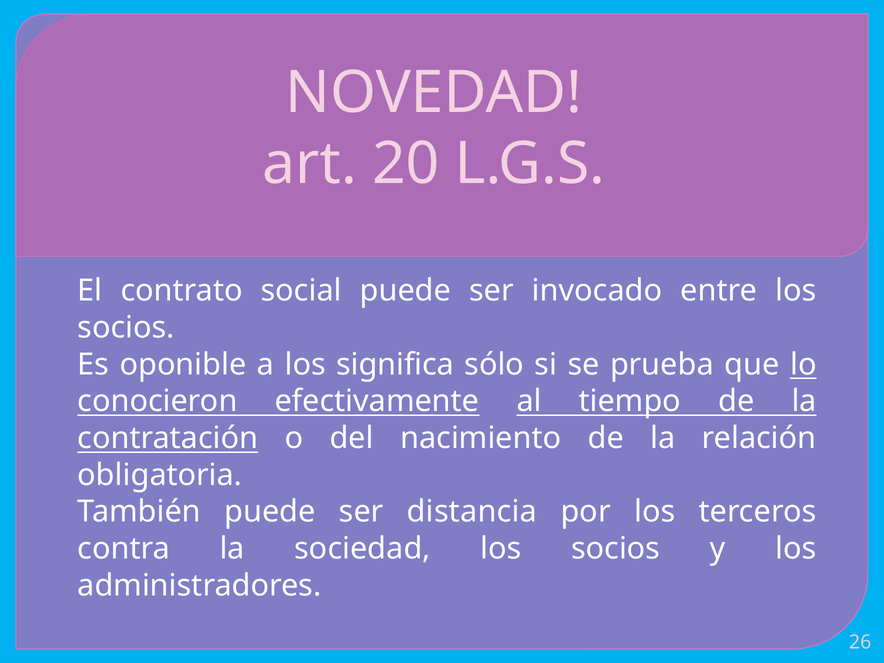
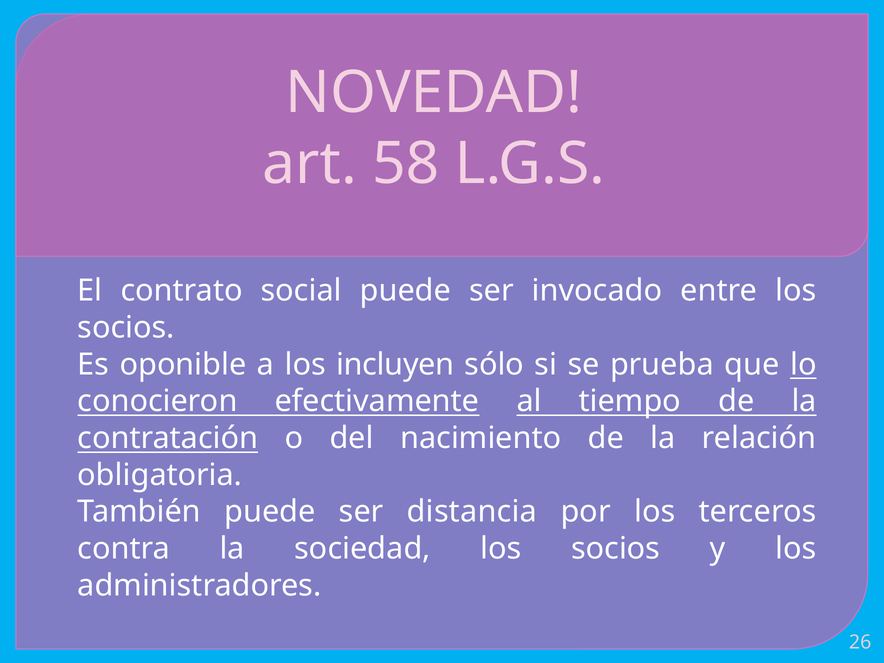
20: 20 -> 58 (406, 164)
significa: significa -> incluyen (395, 364)
